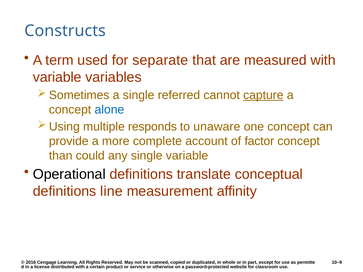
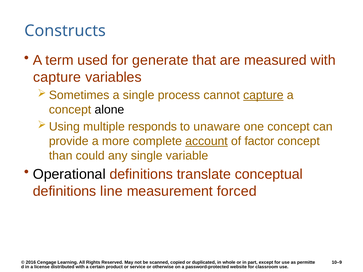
separate: separate -> generate (160, 60)
variable: variable -> capture (57, 77)
referred: referred -> process (179, 95)
alone colour: blue -> black (109, 110)
account underline: none -> present (207, 141)
affinity: affinity -> forced (237, 191)
